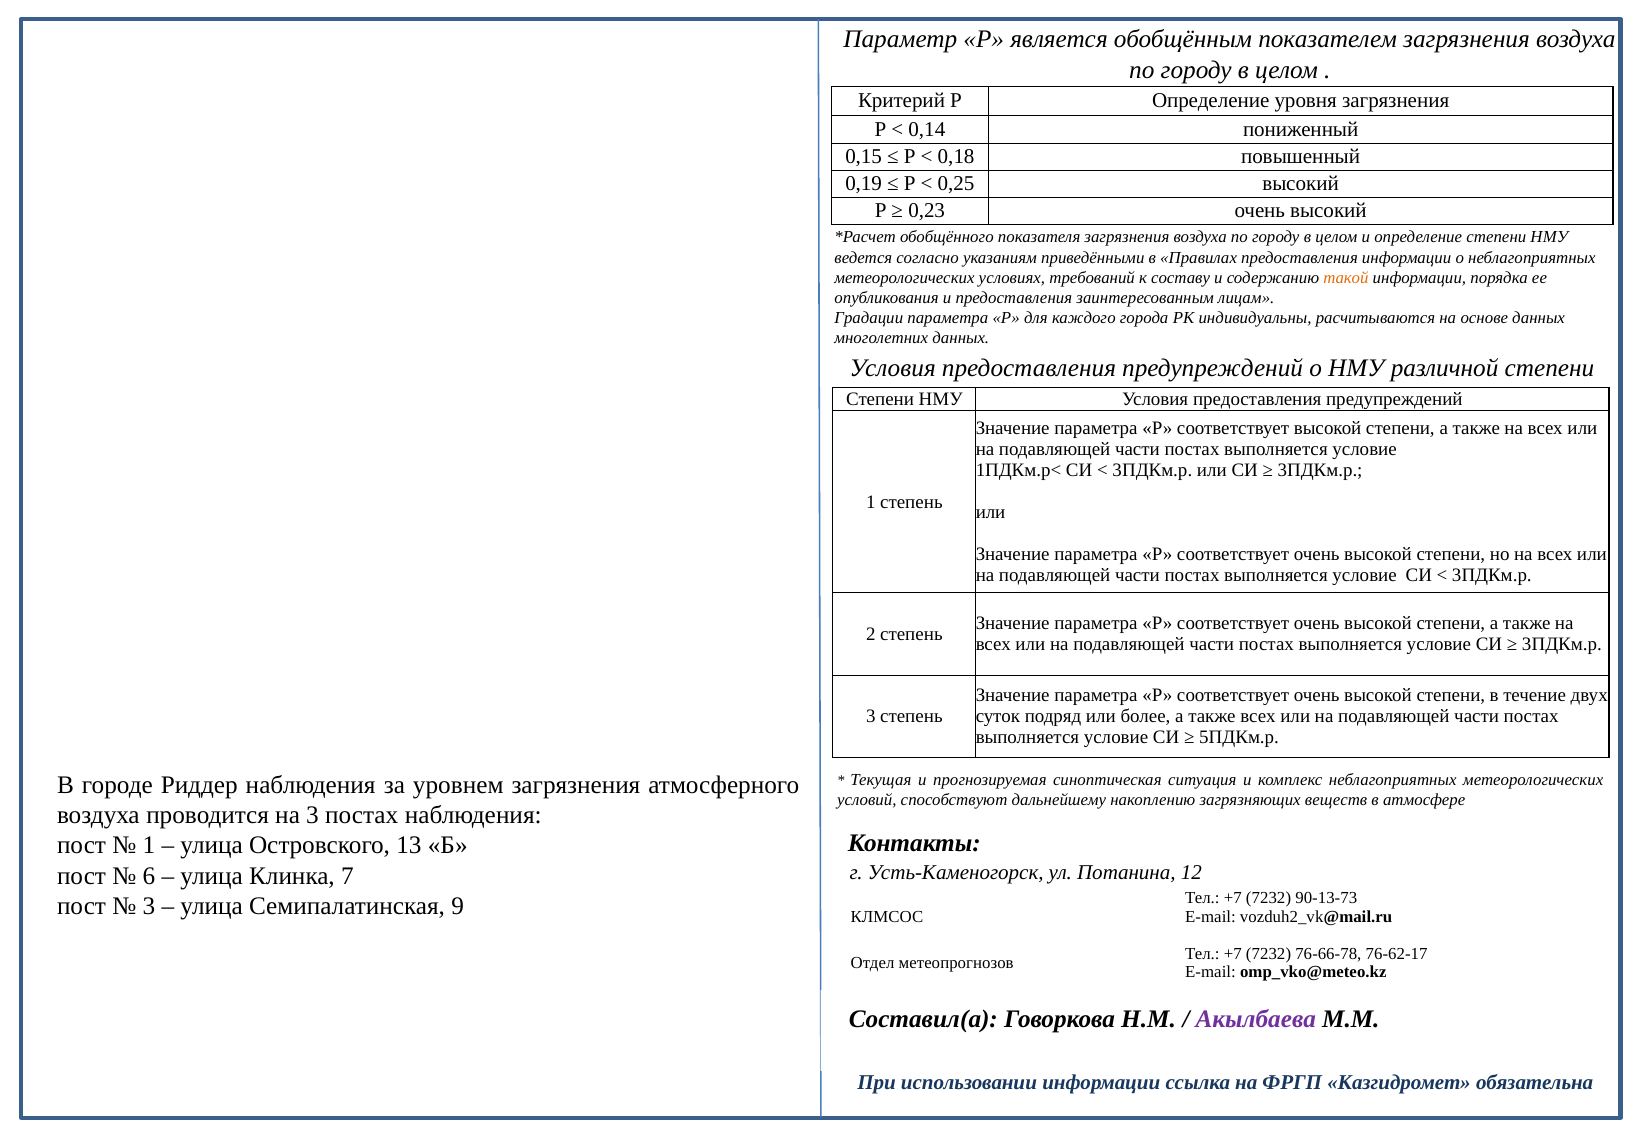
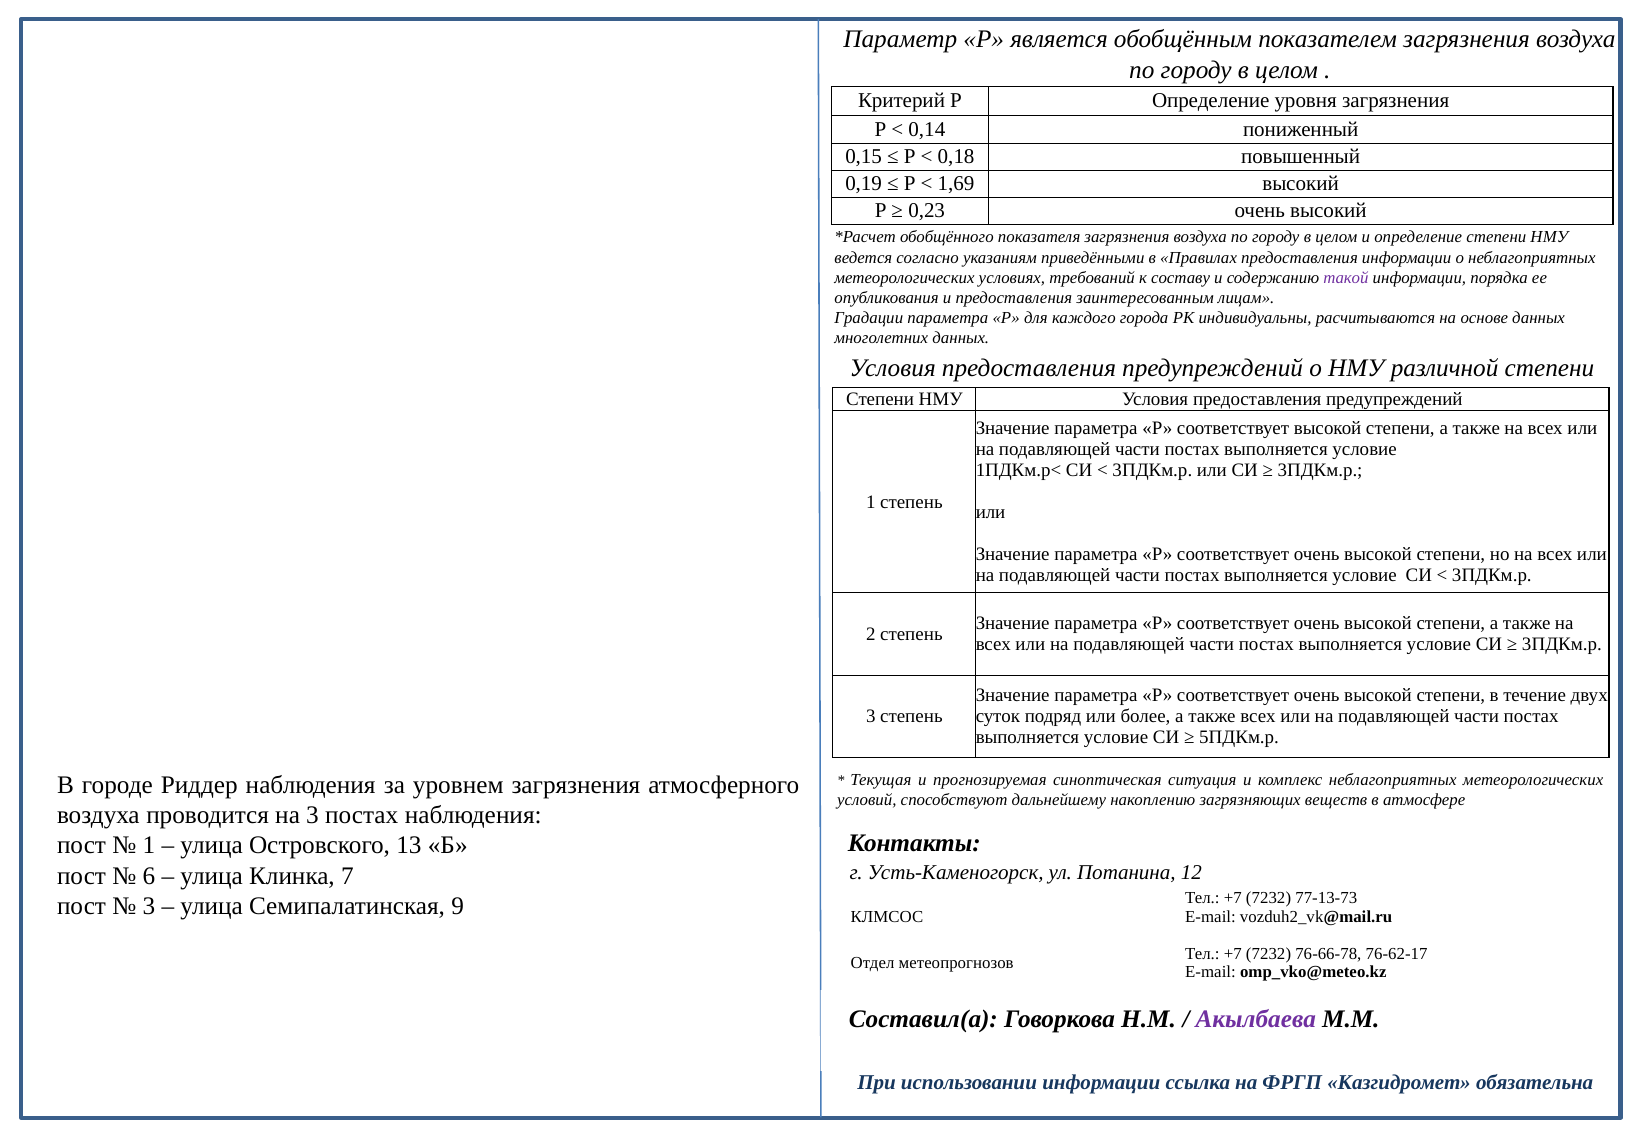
0,25: 0,25 -> 1,69 (956, 183)
такой colour: orange -> purple (1346, 278)
90-13-73: 90-13-73 -> 77-13-73 (1326, 898)
